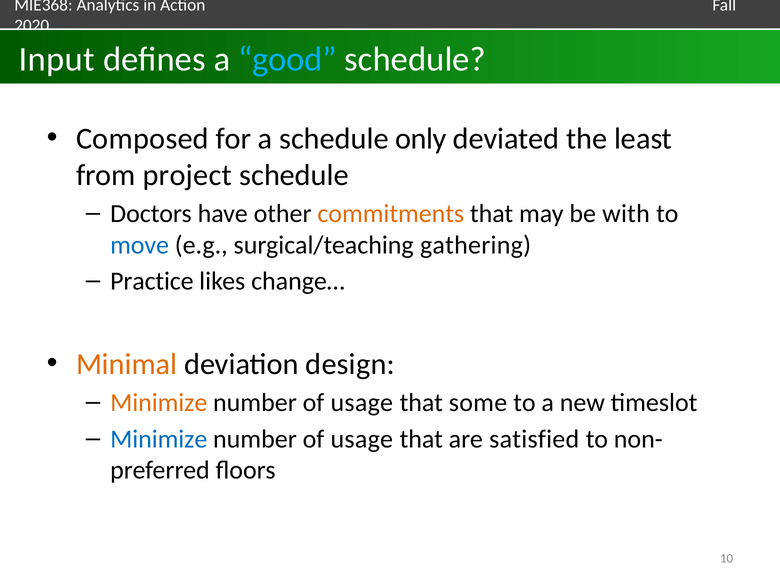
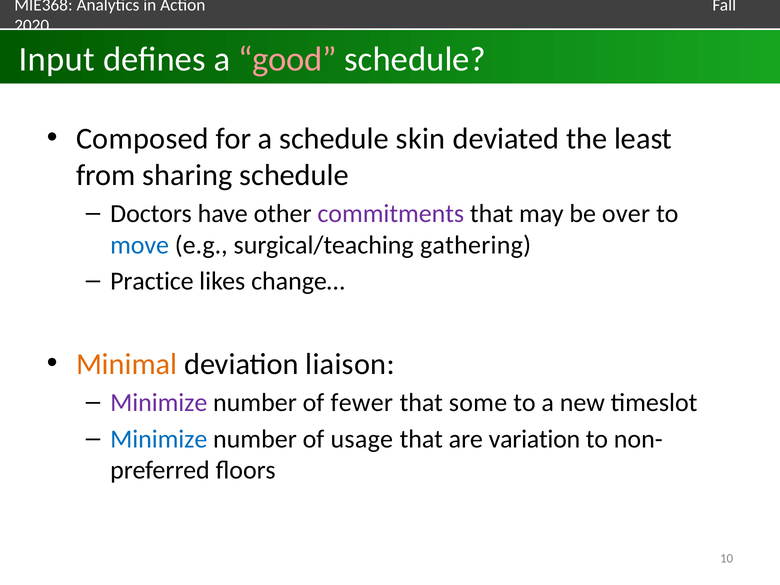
good colour: light blue -> pink (287, 59)
only: only -> skin (421, 139)
project: project -> sharing (187, 175)
commitments colour: orange -> purple (391, 214)
with: with -> over (626, 214)
design: design -> liaison (350, 364)
Minimize colour: orange -> purple (159, 403)
usage: usage -> fewer (362, 403)
satisfied: satisfied -> variation (534, 439)
